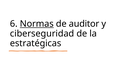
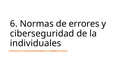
Normas underline: present -> none (37, 24)
auditor: auditor -> errores (84, 24)
estratégicas: estratégicas -> individuales (36, 43)
